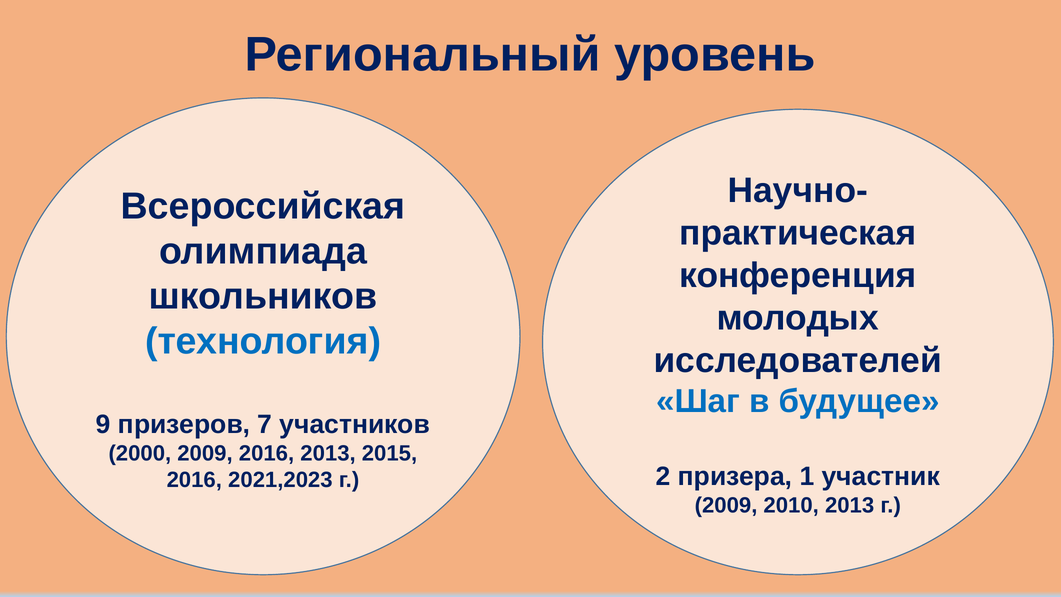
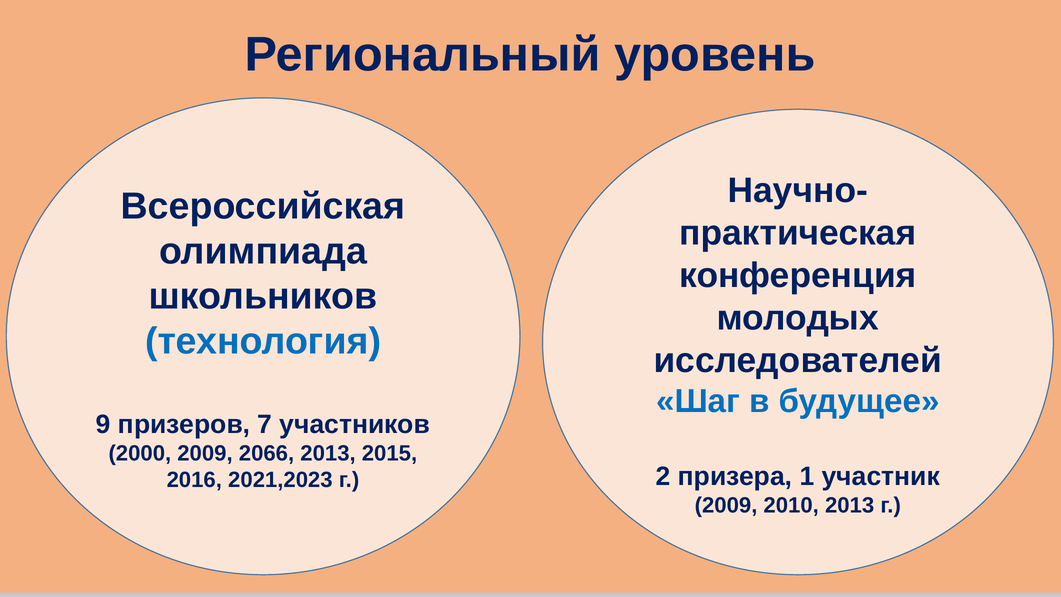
2009 2016: 2016 -> 2066 (267, 453)
